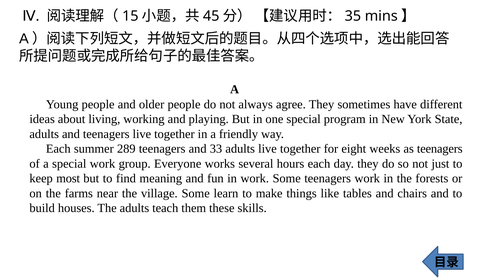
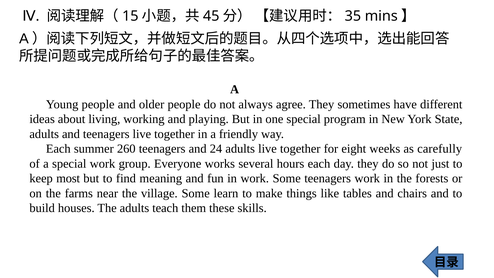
289: 289 -> 260 (126, 149)
33: 33 -> 24 (216, 149)
as teenagers: teenagers -> carefully (440, 149)
